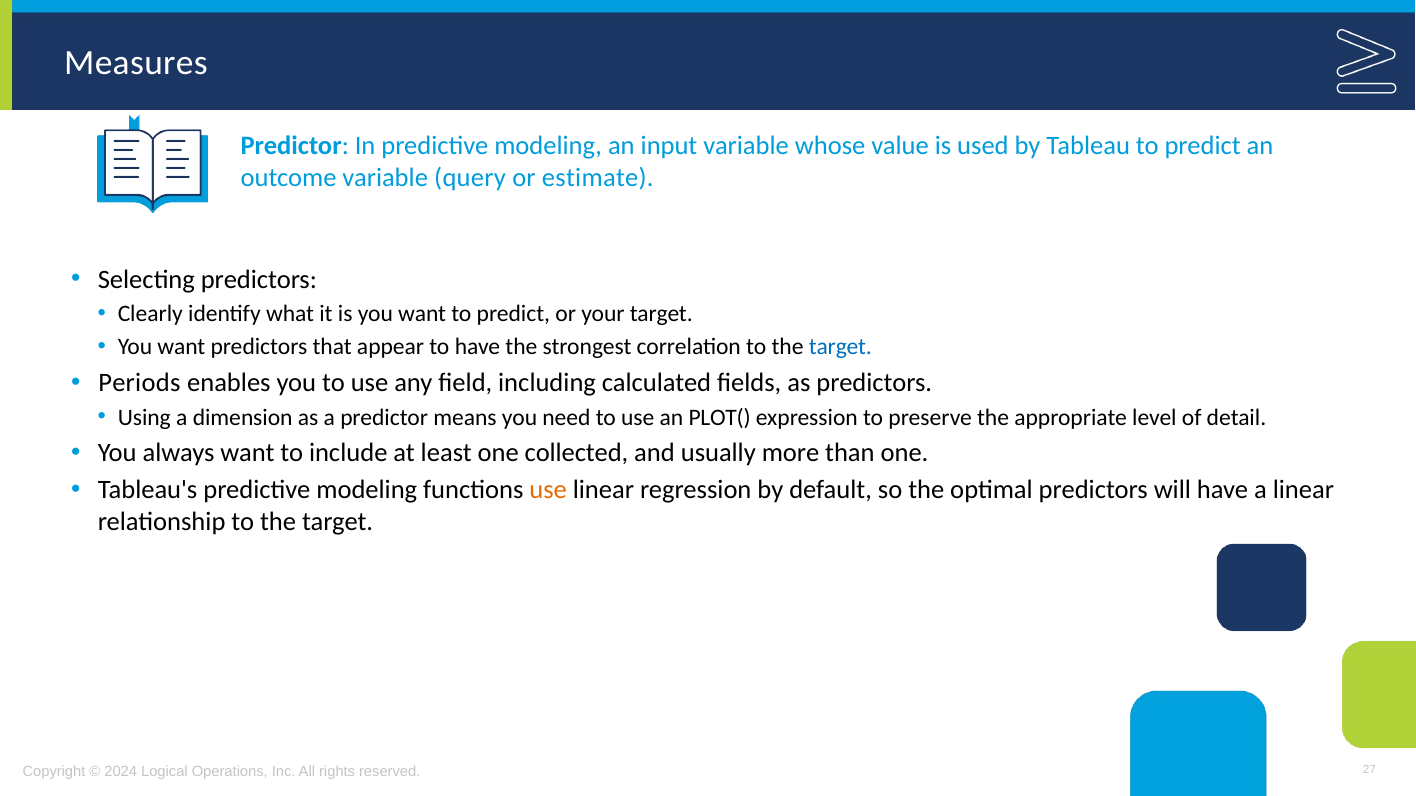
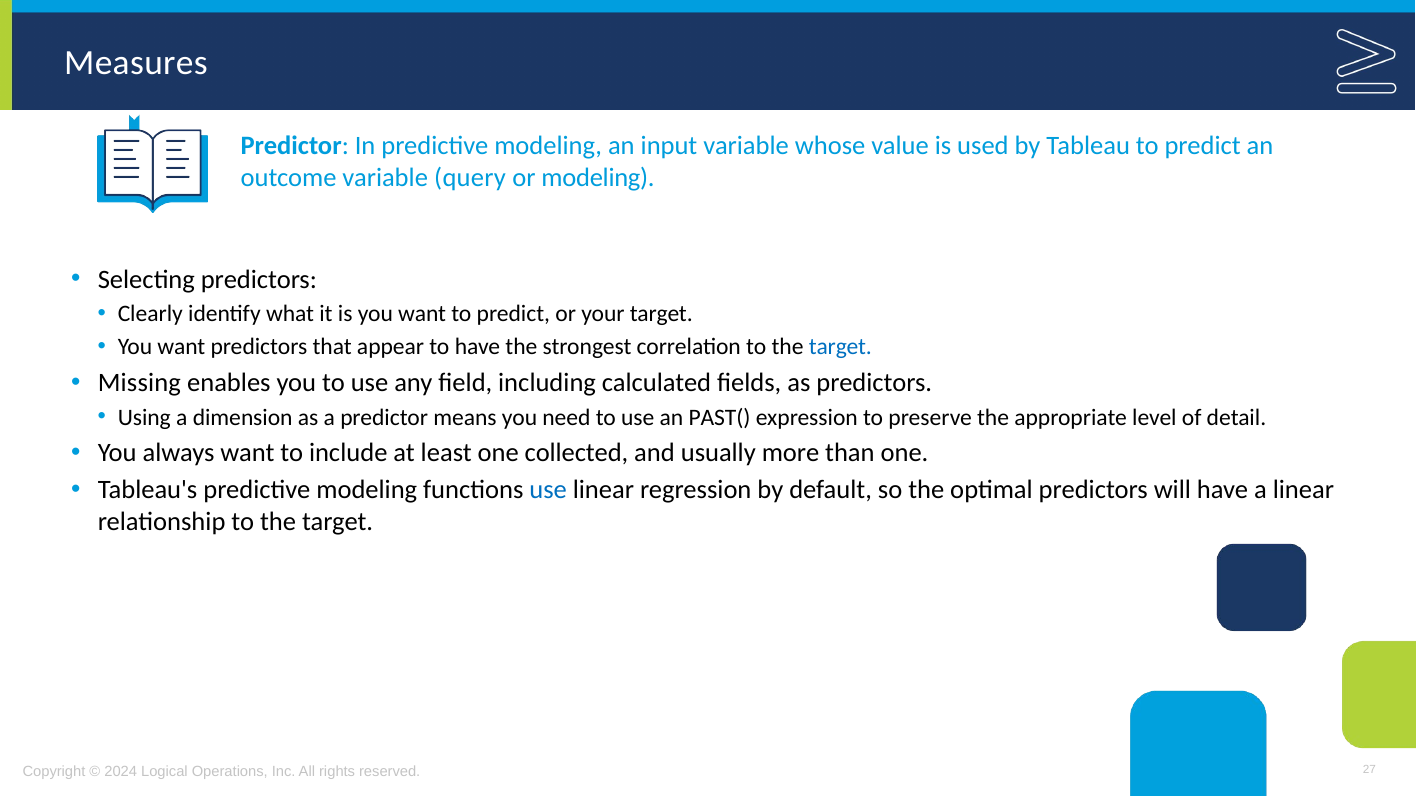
or estimate: estimate -> modeling (598, 178)
Periods: Periods -> Missing (139, 383)
PLOT(: PLOT( -> PAST( (720, 418)
use colour: orange -> blue (548, 490)
